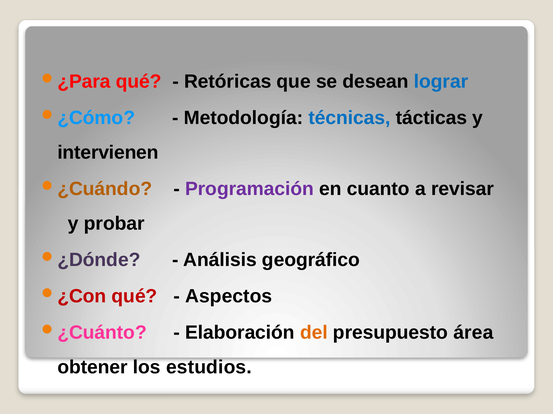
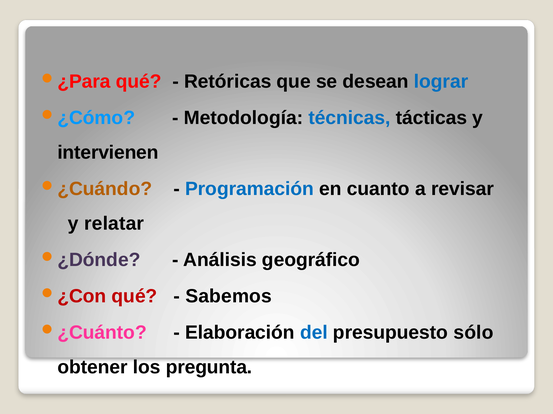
Programación colour: purple -> blue (249, 189)
probar: probar -> relatar (114, 224)
Aspectos: Aspectos -> Sabemos (229, 297)
del colour: orange -> blue (314, 333)
área: área -> sólo (473, 333)
estudios: estudios -> pregunta (209, 368)
